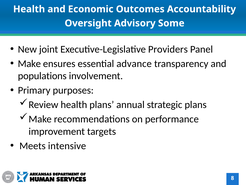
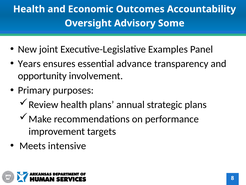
Providers: Providers -> Examples (168, 49)
Make: Make -> Years (29, 63)
populations: populations -> opportunity (42, 76)
